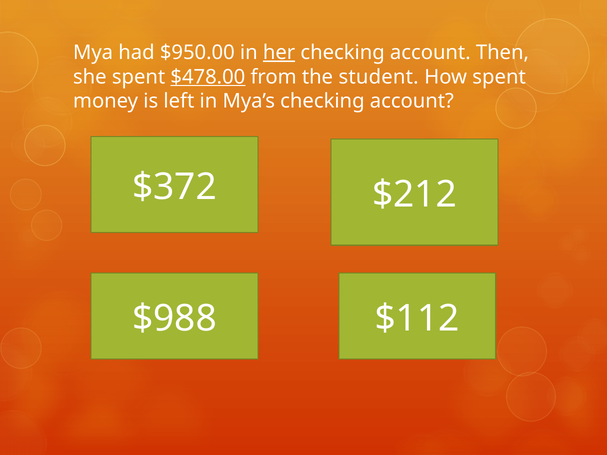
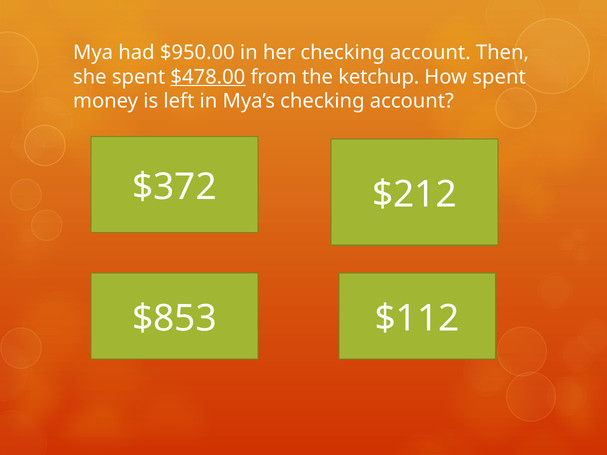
her underline: present -> none (279, 53)
student: student -> ketchup (379, 77)
$988: $988 -> $853 (174, 319)
